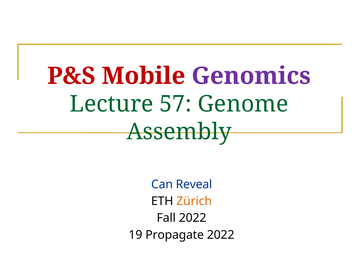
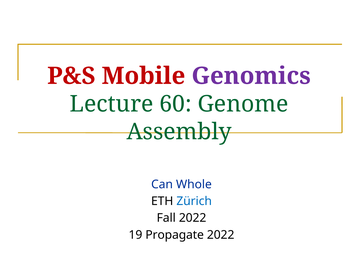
57: 57 -> 60 (176, 104)
Reveal: Reveal -> Whole (194, 184)
Zürich colour: orange -> blue (194, 201)
